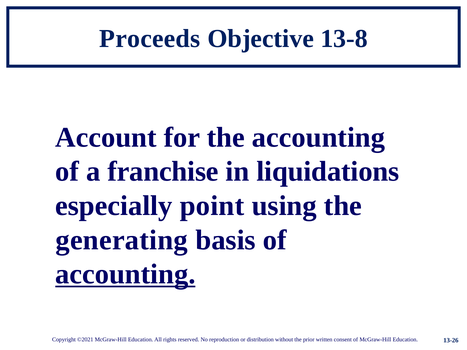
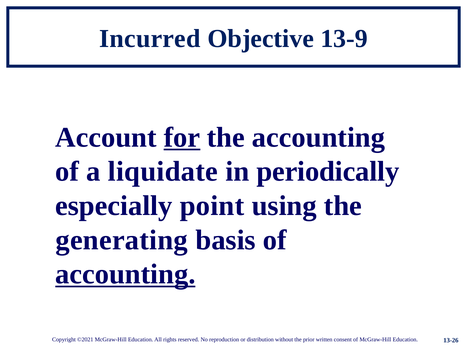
Proceeds: Proceeds -> Incurred (150, 39)
13-8: 13-8 -> 13-9 (344, 39)
for underline: none -> present (182, 137)
franchise: franchise -> liquidate (163, 172)
liquidations: liquidations -> periodically (328, 172)
